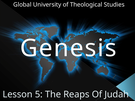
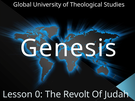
5: 5 -> 0 (39, 95)
Reaps: Reaps -> Revolt (76, 95)
